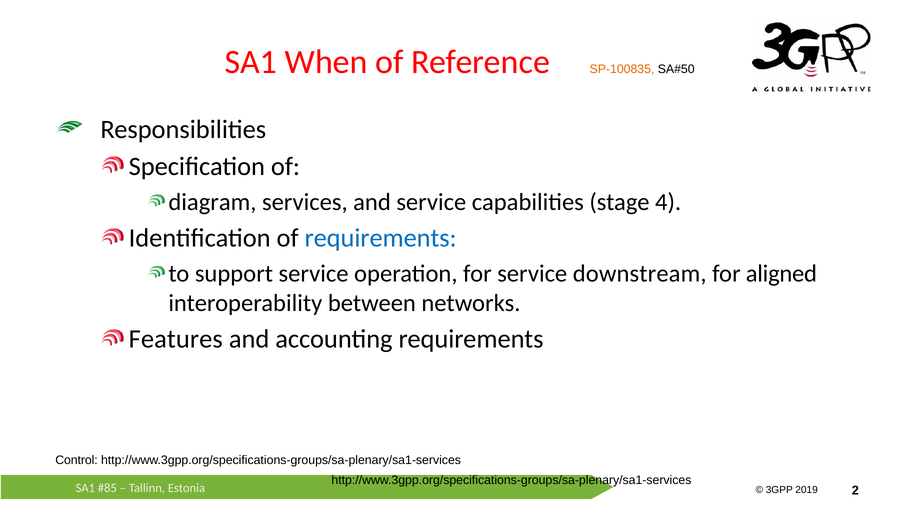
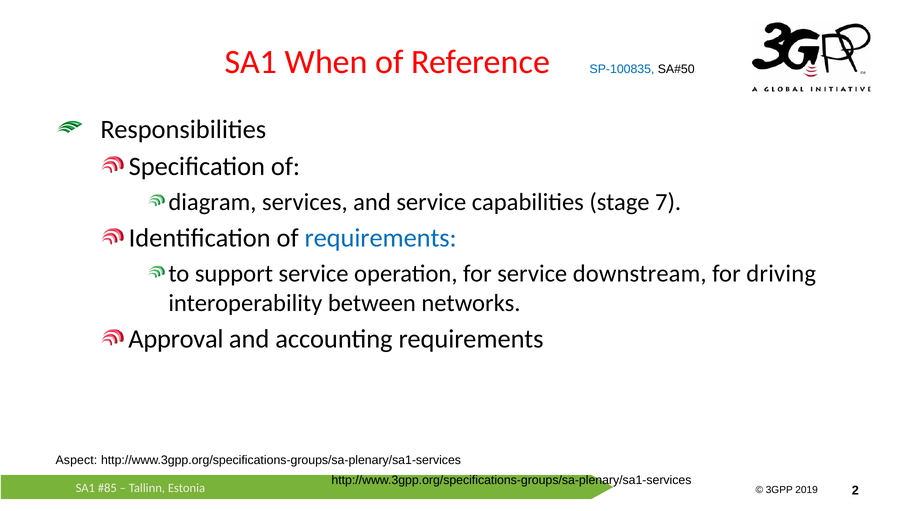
SP-100835 colour: orange -> blue (622, 69)
4: 4 -> 7 (668, 202)
aligned: aligned -> driving (781, 273)
Features: Features -> Approval (176, 339)
Control: Control -> Aspect (76, 460)
